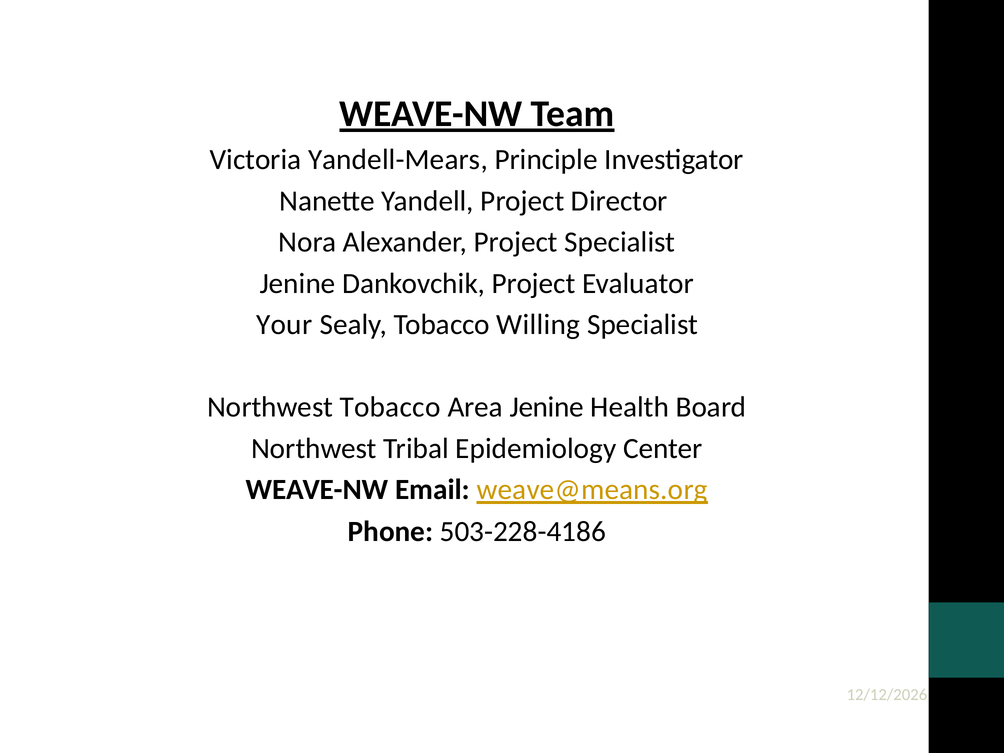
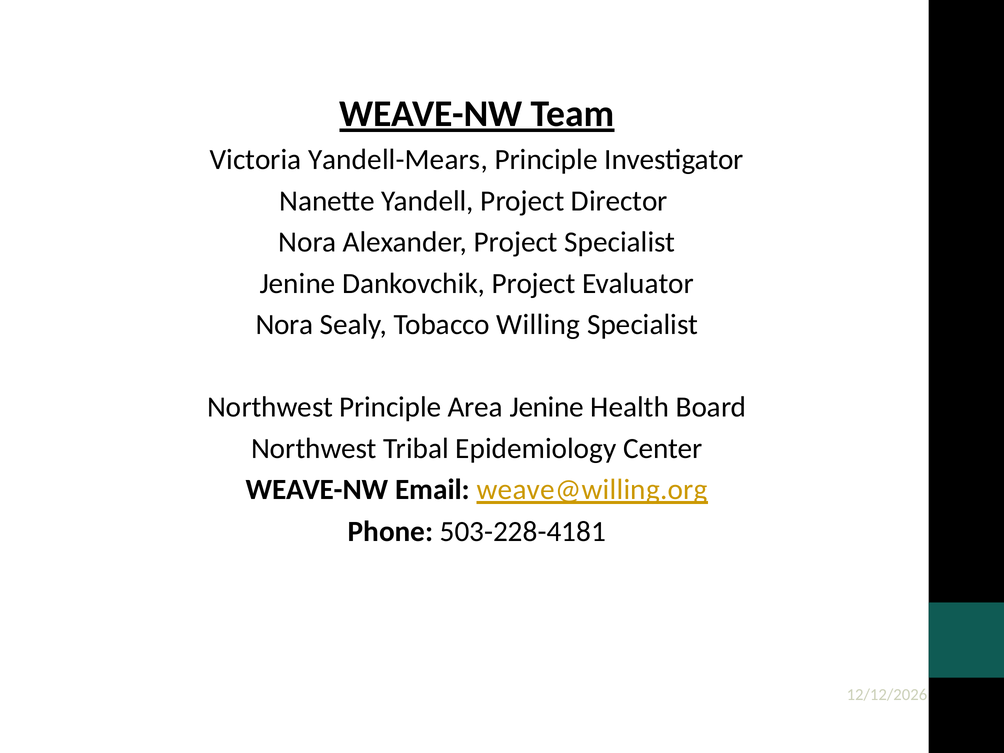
Your: Your -> Nora (284, 325)
Northwest Tobacco: Tobacco -> Principle (390, 407)
weave@means.org: weave@means.org -> weave@willing.org (592, 490)
503-228-4186: 503-228-4186 -> 503-228-4181 (523, 532)
